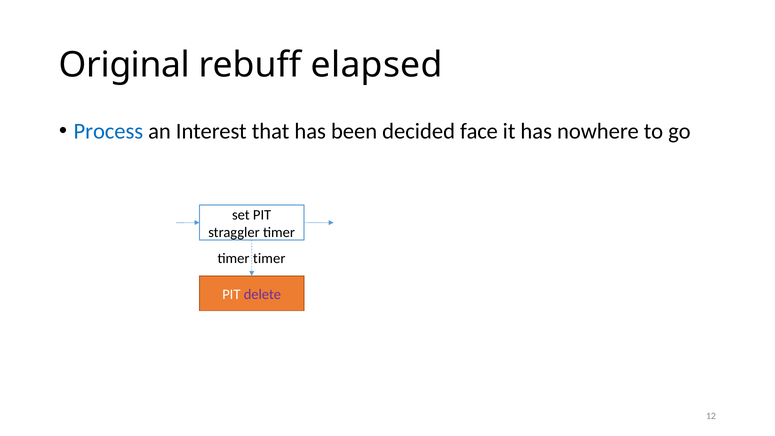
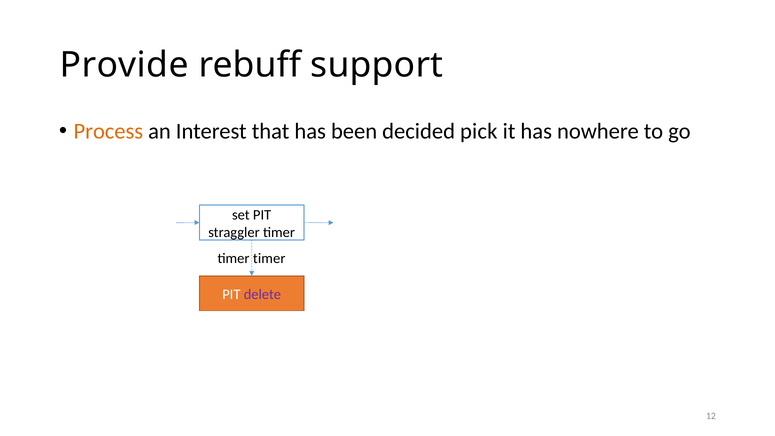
Original: Original -> Provide (124, 65)
elapsed: elapsed -> support (377, 65)
Process colour: blue -> orange (108, 131)
face: face -> pick (479, 131)
